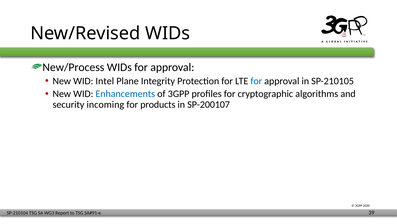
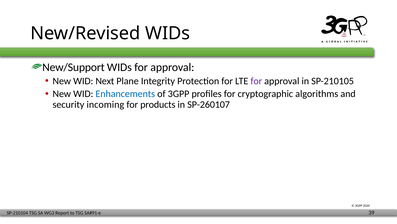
New/Process: New/Process -> New/Support (73, 67)
Intel: Intel -> Next (105, 81)
for colour: blue -> purple (256, 81)
SP-200107: SP-200107 -> SP-260107 (209, 104)
